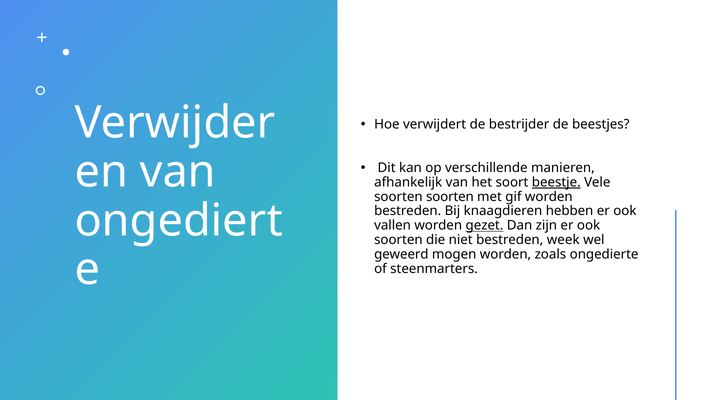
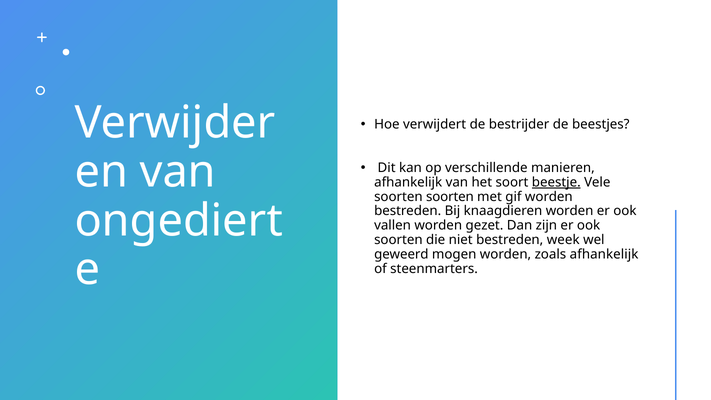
knaagdieren hebben: hebben -> worden (570, 211)
gezet underline: present -> none (484, 225)
zoals ongedierte: ongedierte -> afhankelijk (604, 254)
